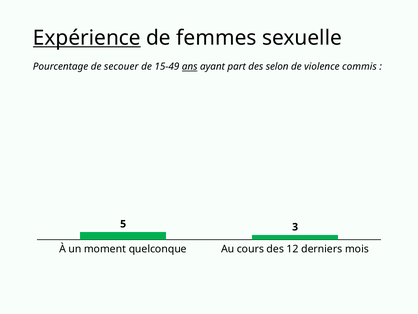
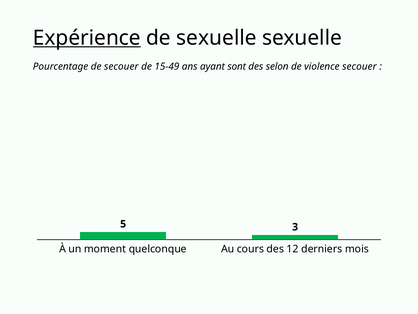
de femmes: femmes -> sexuelle (216, 38)
ans underline: present -> none (190, 67)
part: part -> sont (237, 67)
violence commis: commis -> secouer (359, 67)
